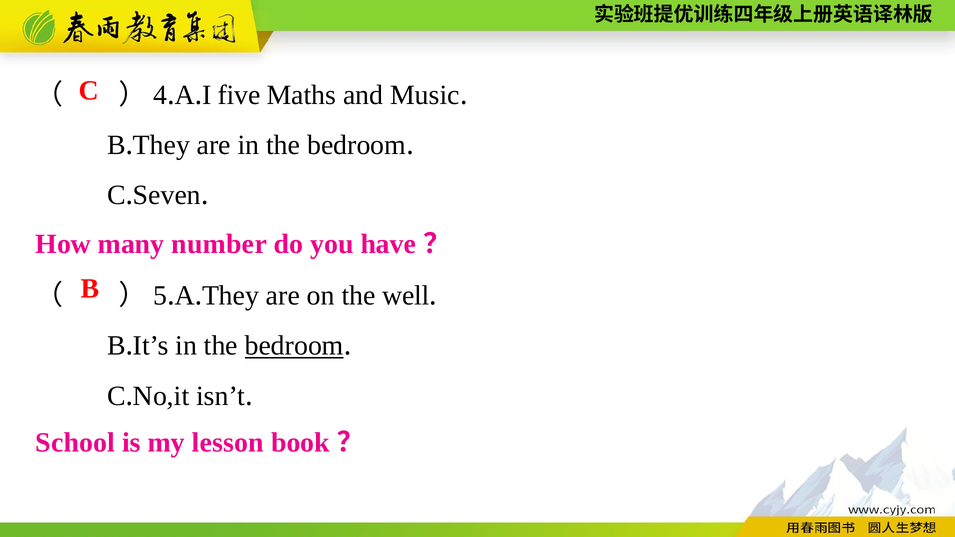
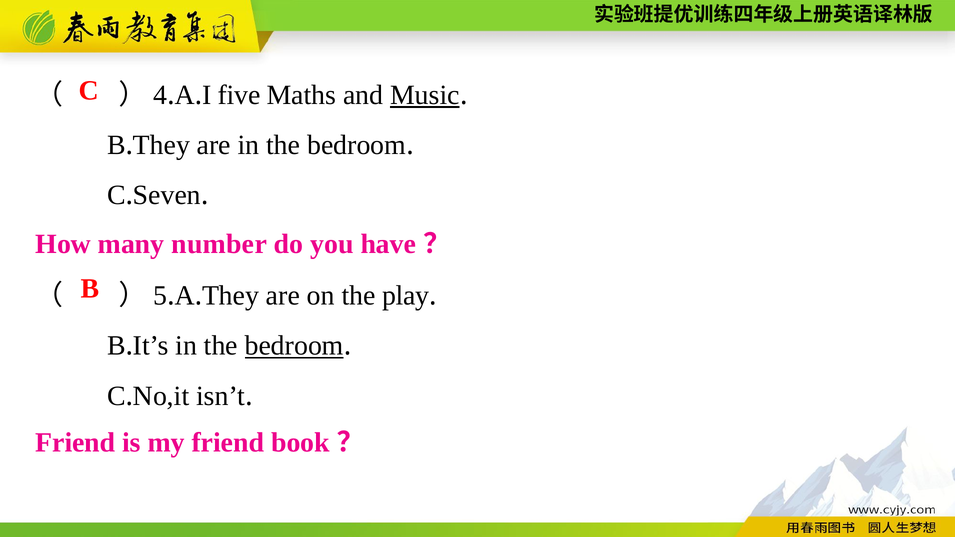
Music underline: none -> present (425, 95)
well: well -> play (406, 296)
School: School -> Friend (75, 443)
my lesson: lesson -> friend (228, 443)
